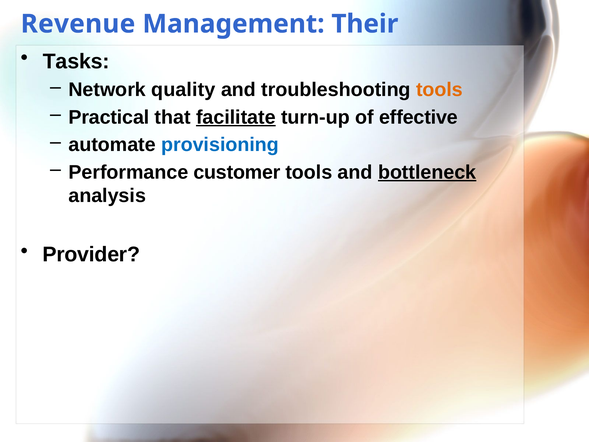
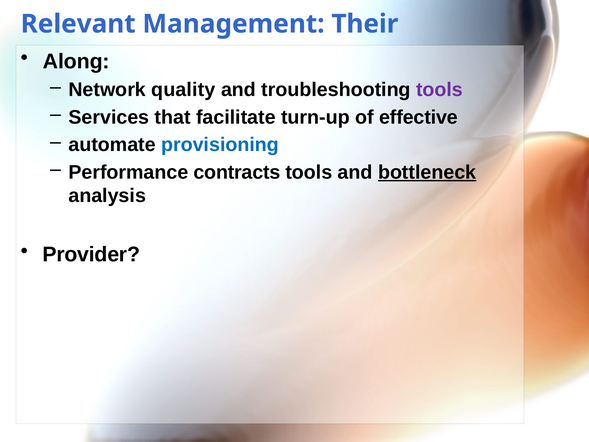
Revenue: Revenue -> Relevant (78, 24)
Tasks: Tasks -> Along (76, 61)
tools colour: orange -> purple (440, 90)
Practical: Practical -> Services (109, 117)
facilitate underline: present -> none (236, 117)
customer: customer -> contracts (237, 172)
